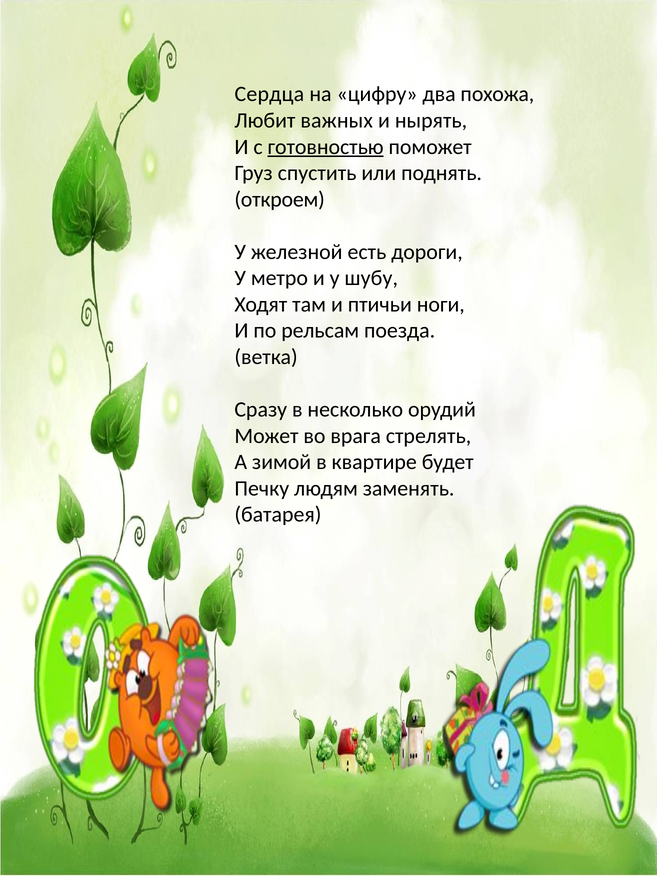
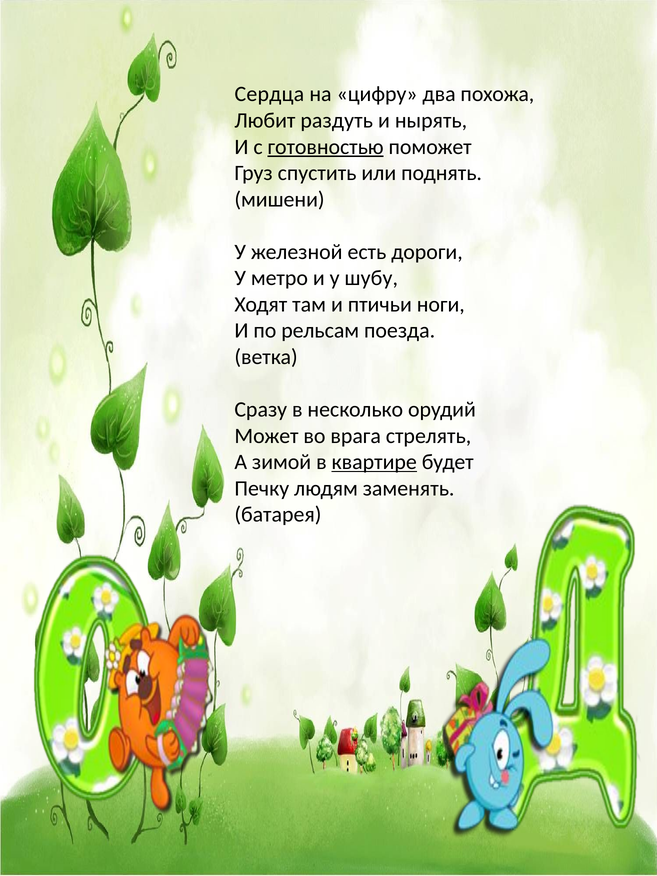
важных: важных -> раздуть (337, 121)
откроем: откроем -> мишени (280, 199)
квартире underline: none -> present (374, 462)
